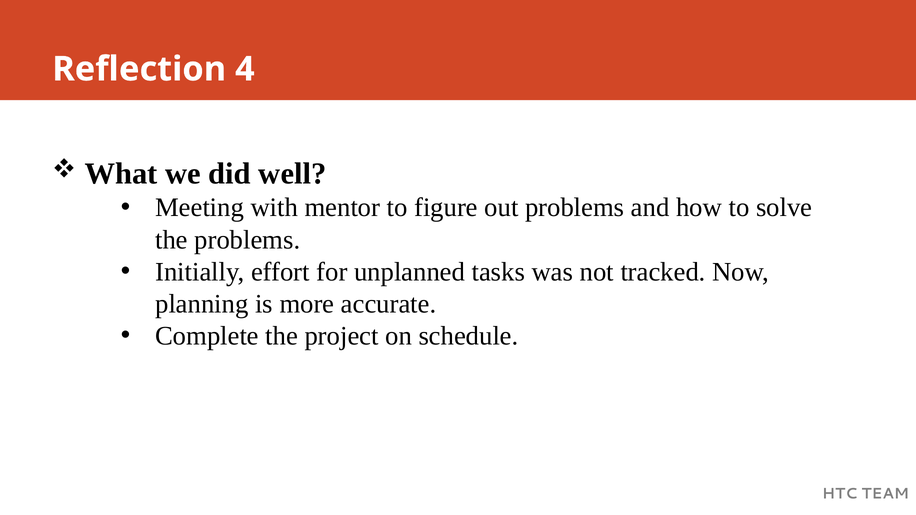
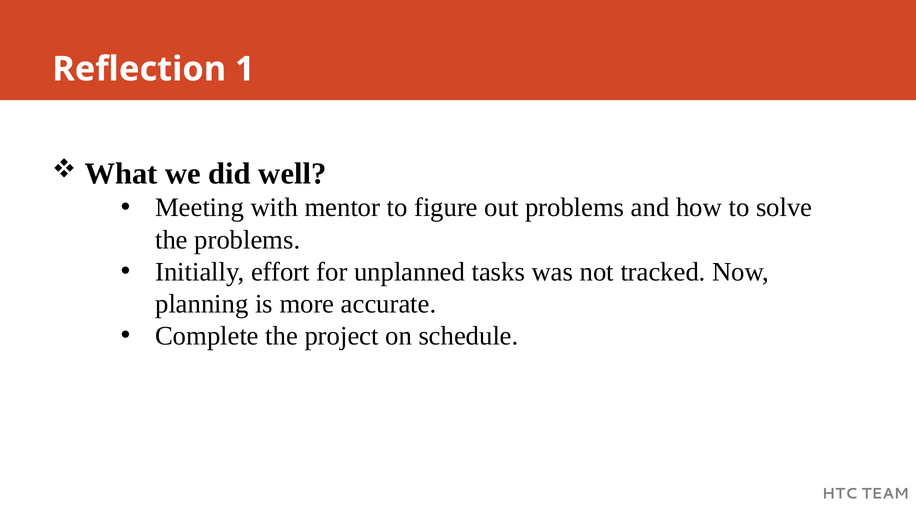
4: 4 -> 1 (245, 69)
